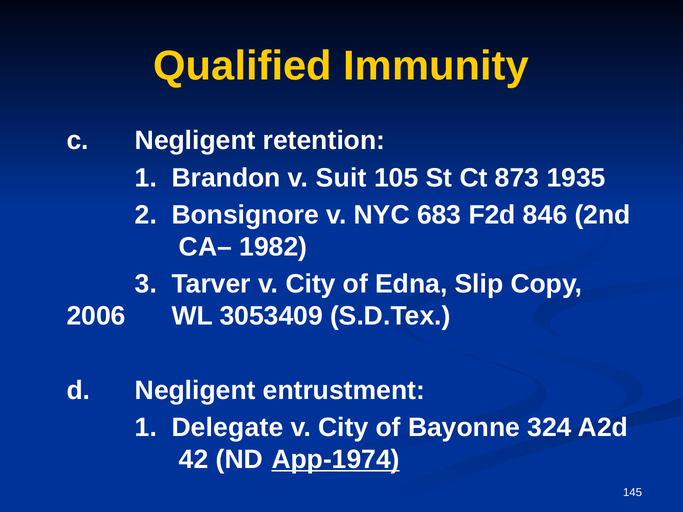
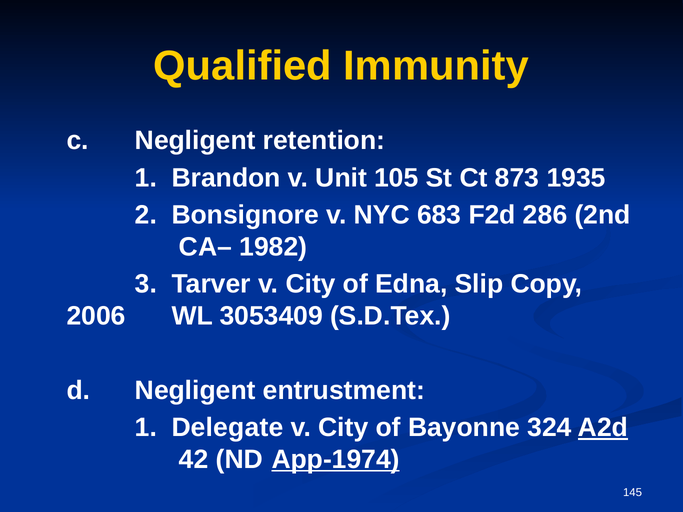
Suit: Suit -> Unit (341, 178)
846: 846 -> 286 (545, 215)
A2d underline: none -> present (603, 428)
